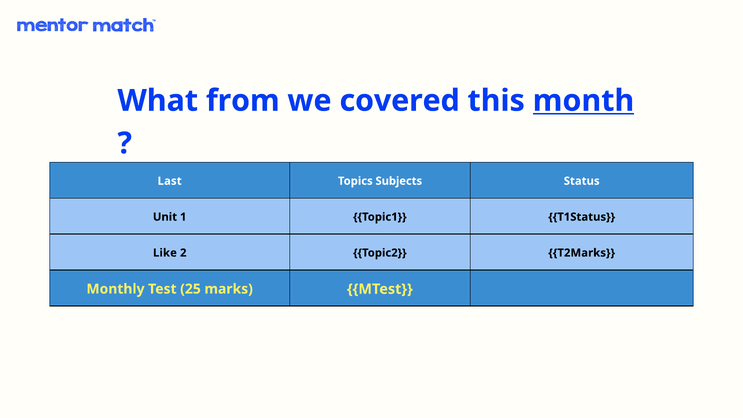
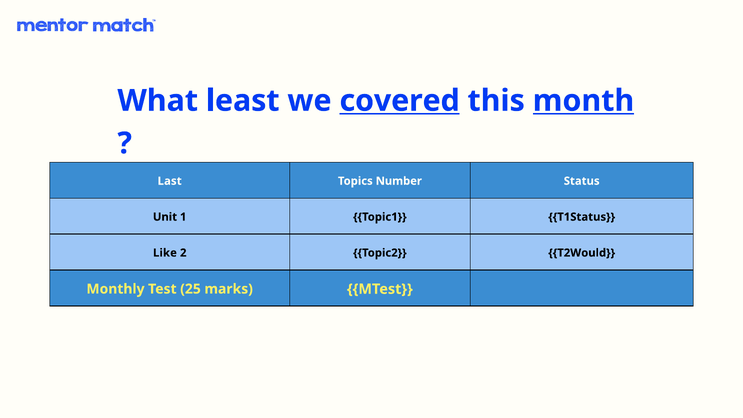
from: from -> least (243, 101)
covered underline: none -> present (400, 101)
Subjects: Subjects -> Number (399, 181)
T2Marks: T2Marks -> T2Would (582, 253)
